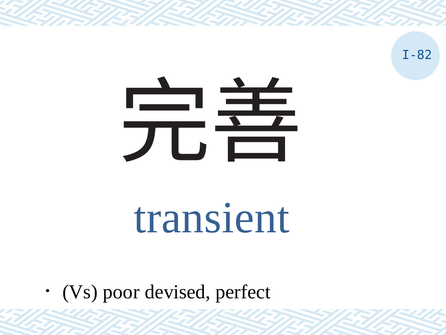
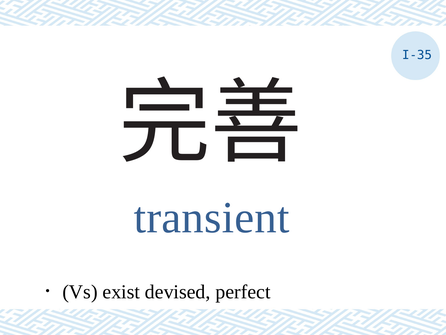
I-82: I-82 -> I-35 (417, 55)
poor: poor -> exist (121, 292)
